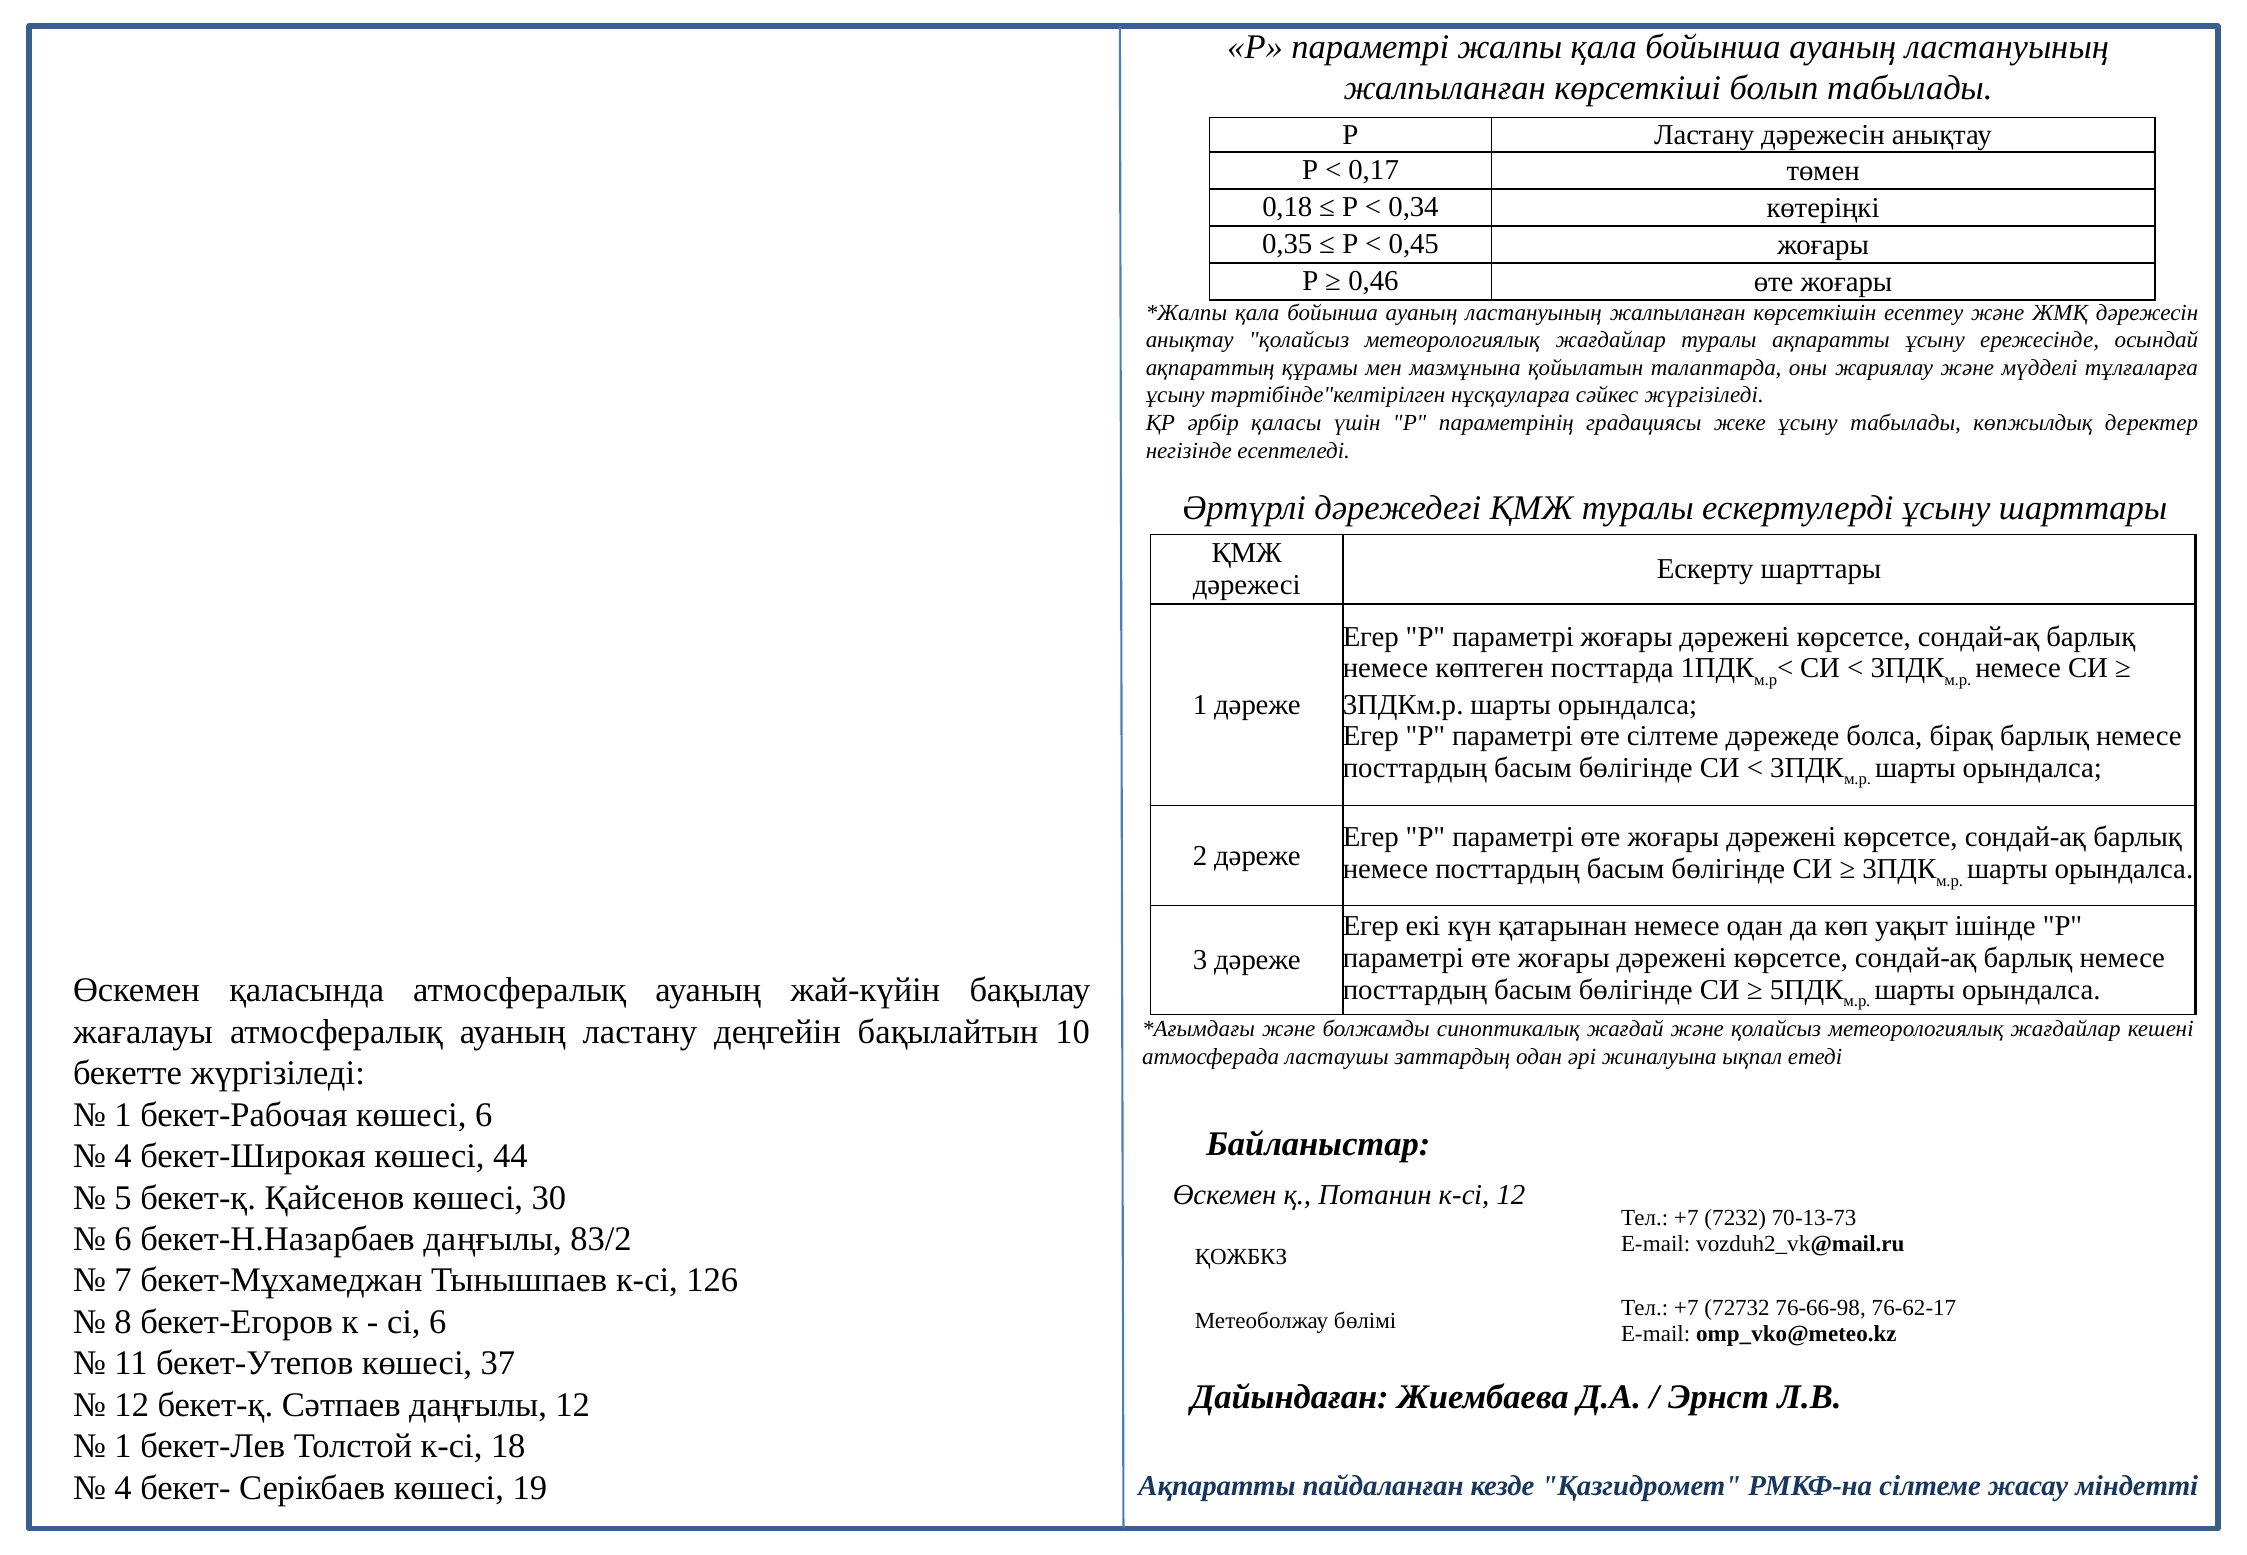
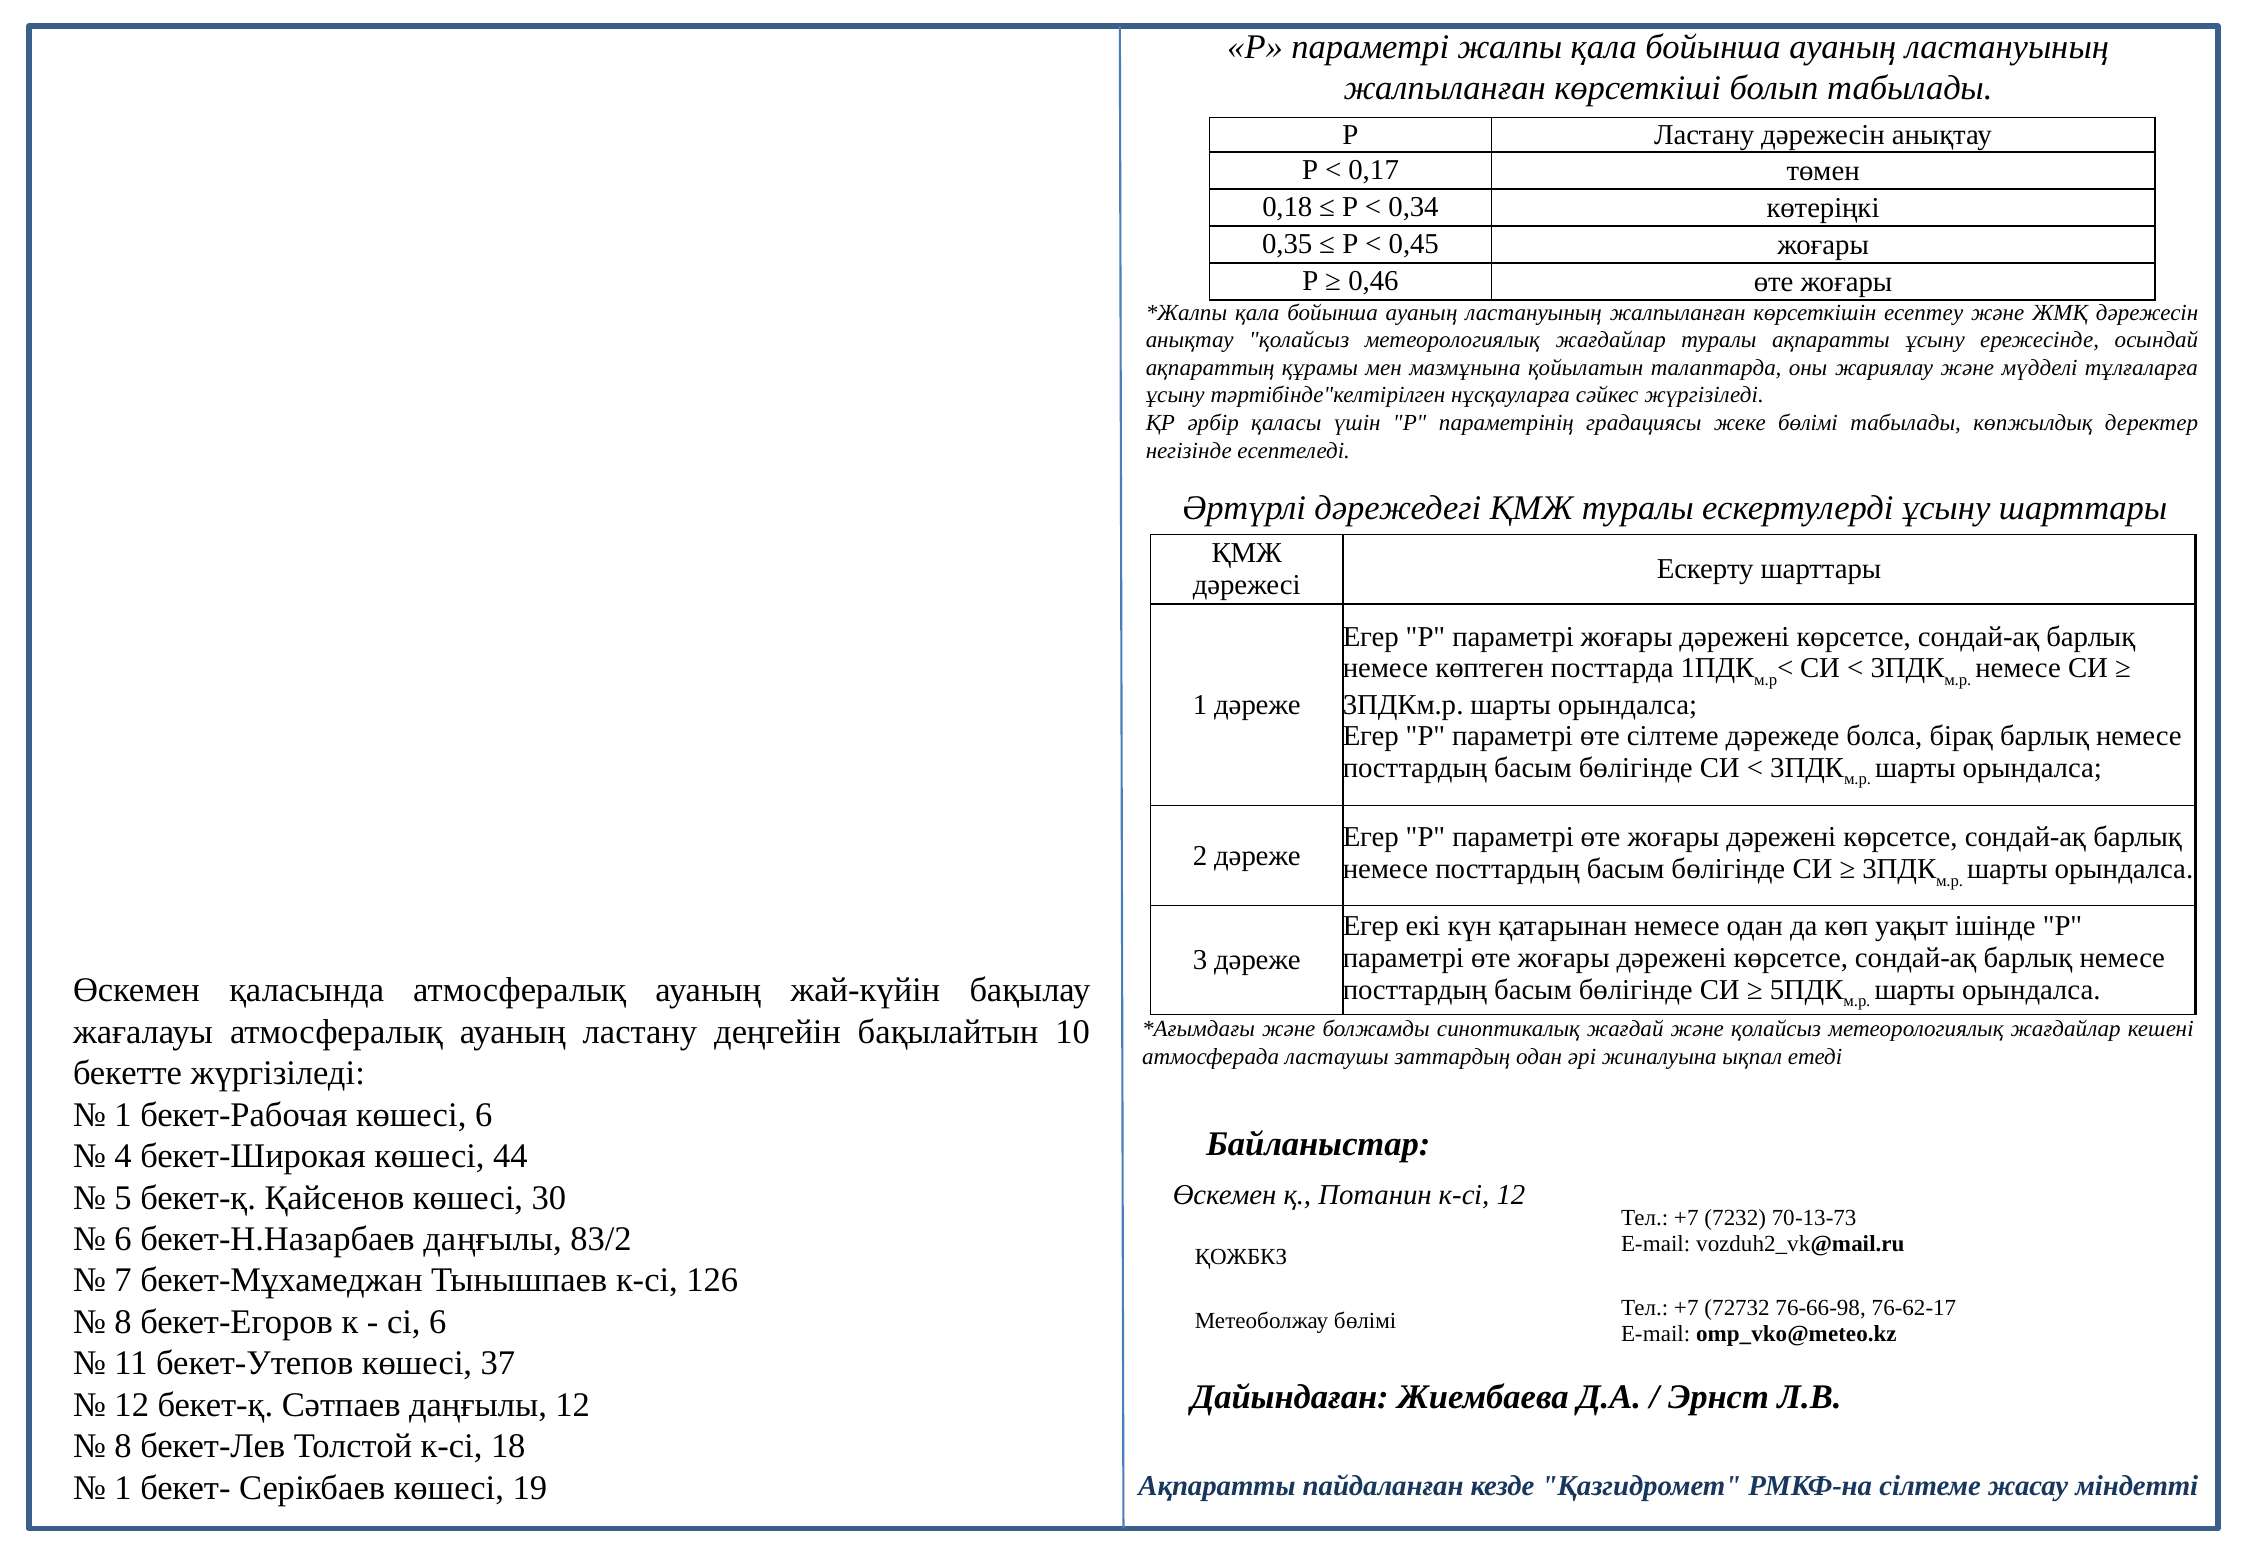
жеке ұсыну: ұсыну -> бөлімі (1808, 423)
1: 1 -> 8 (123, 1447)
4: 4 -> 1 (123, 1489)
